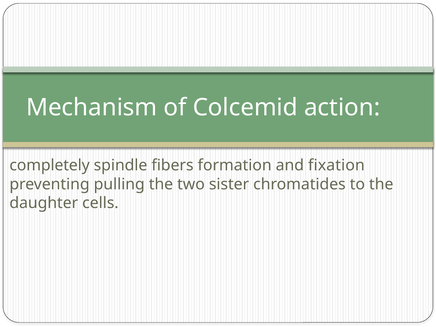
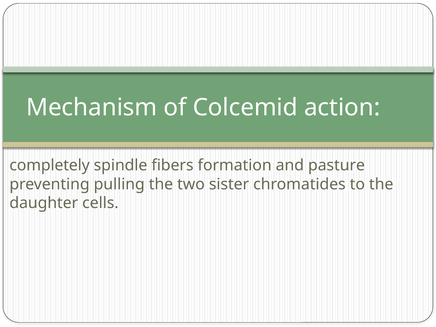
fixation: fixation -> pasture (336, 165)
